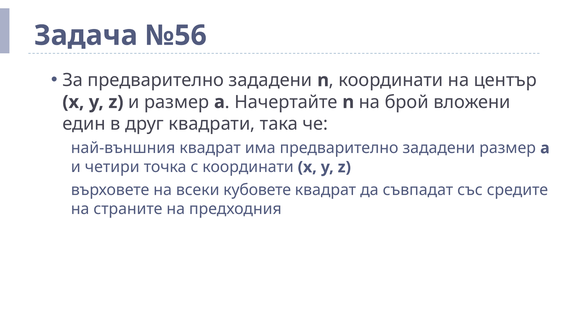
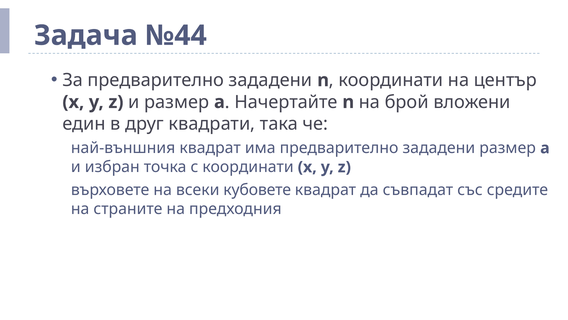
№56: №56 -> №44 (176, 35)
четири: четири -> избран (112, 167)
